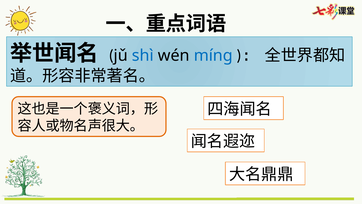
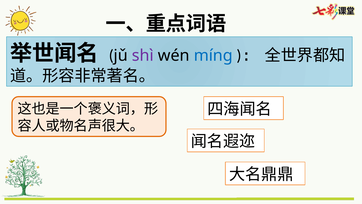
shì colour: blue -> purple (143, 55)
